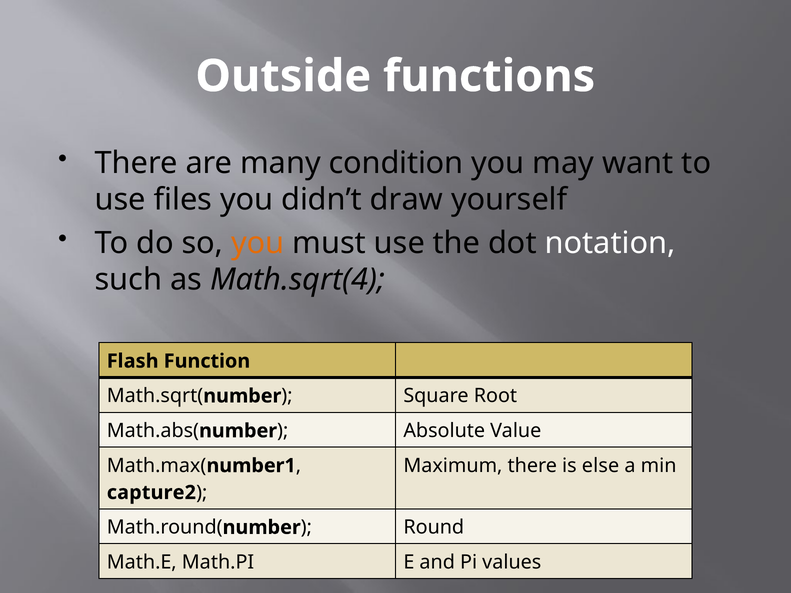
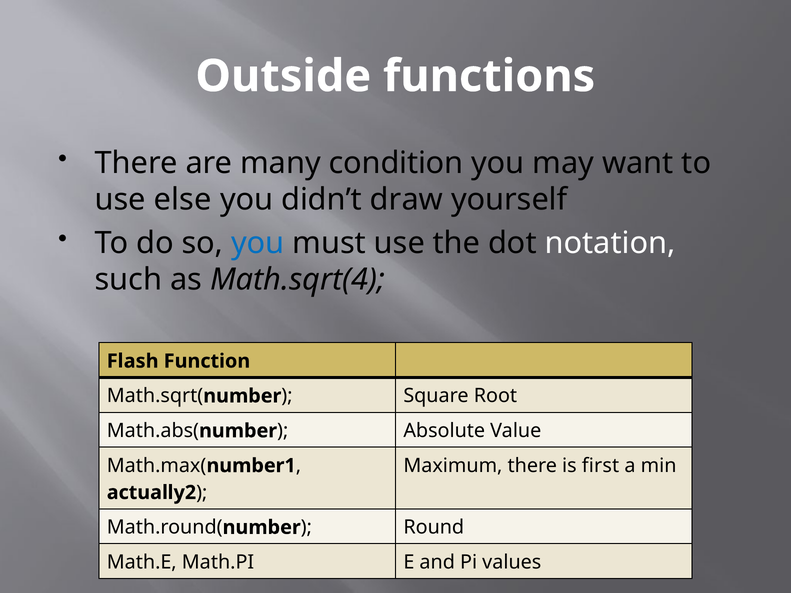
files: files -> else (183, 200)
you colour: orange -> blue (258, 243)
else: else -> first (600, 466)
capture2: capture2 -> actually2 (151, 493)
